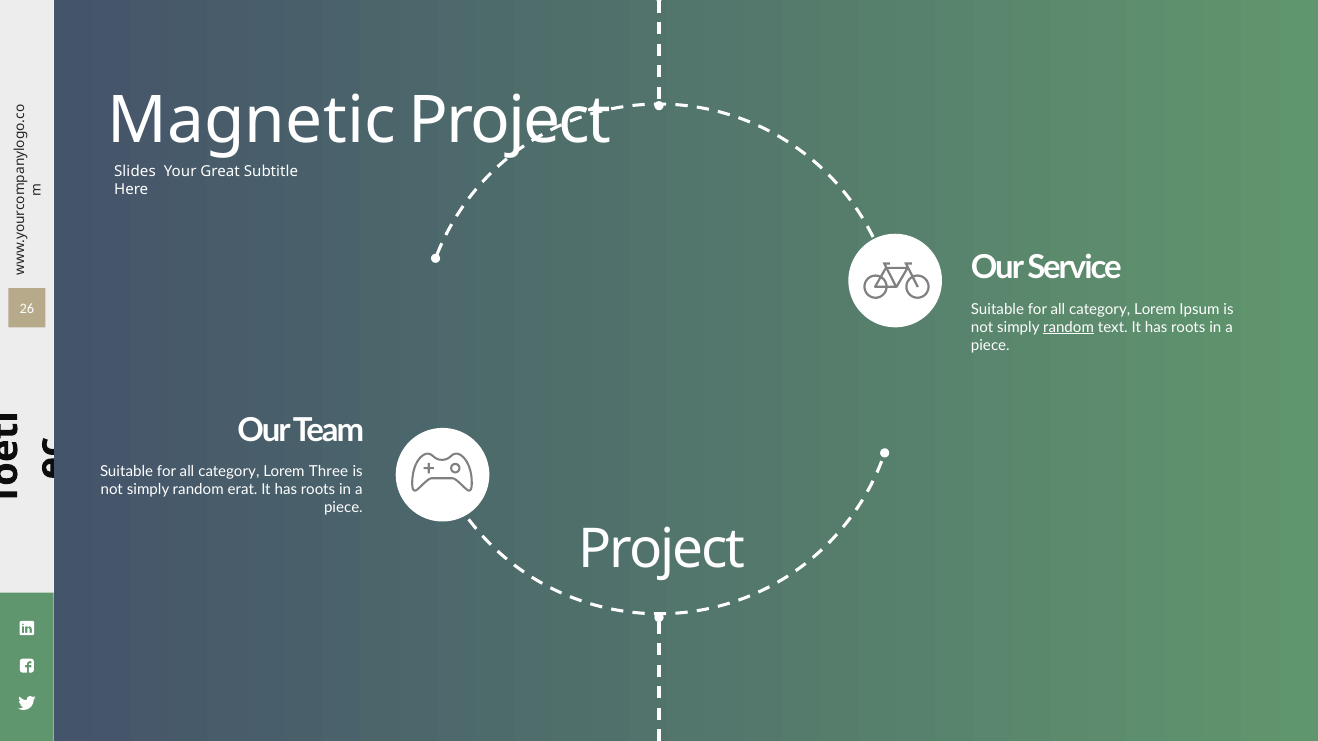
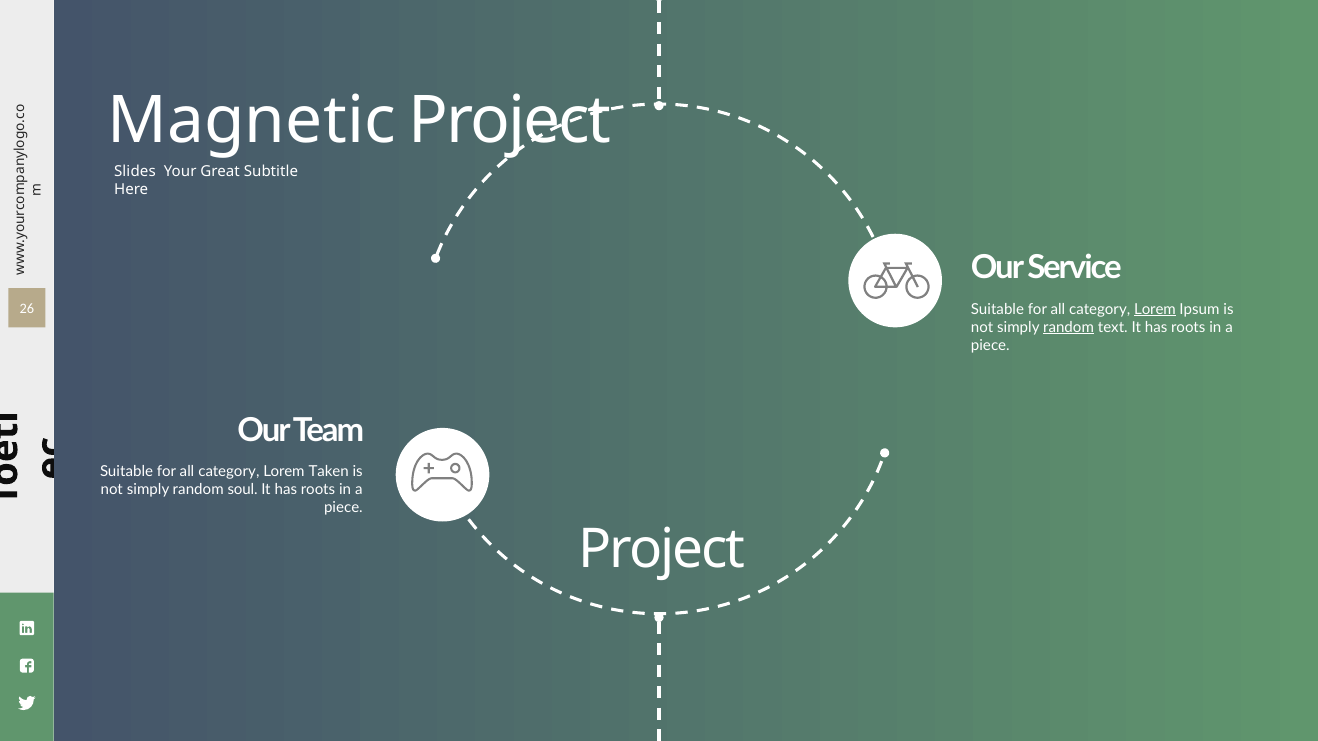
Lorem underline: none -> present (1155, 309)
Three: Three -> Taken (329, 472)
erat: erat -> soul (243, 490)
